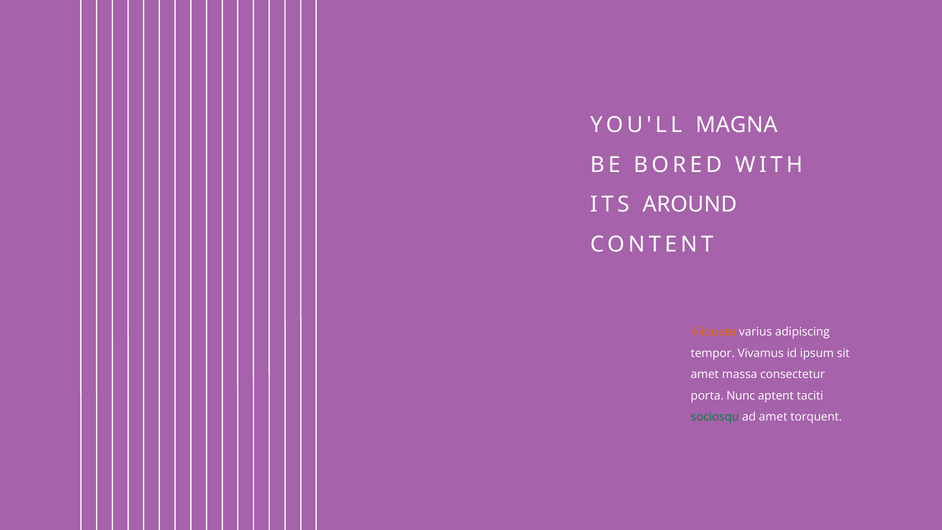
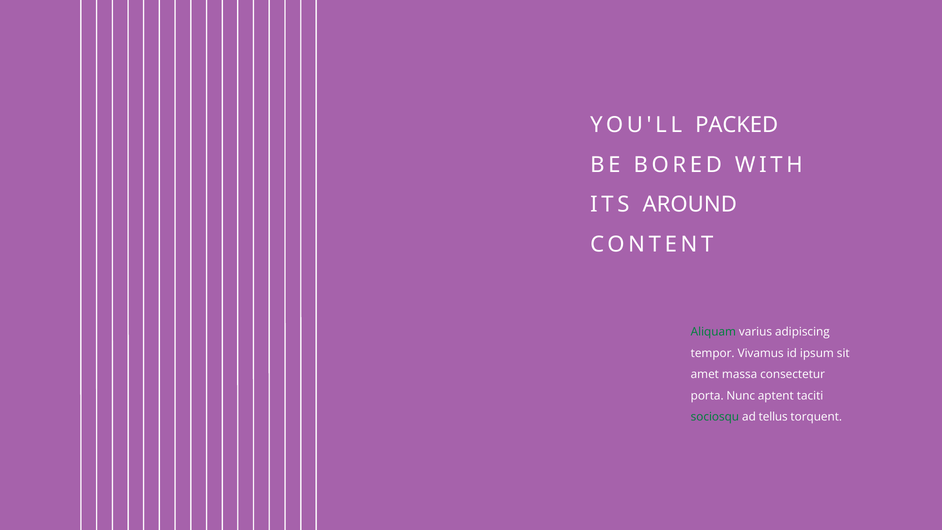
MAGNA: MAGNA -> PACKED (737, 125)
Aliquam colour: orange -> green (713, 332)
ad amet: amet -> tellus (773, 417)
